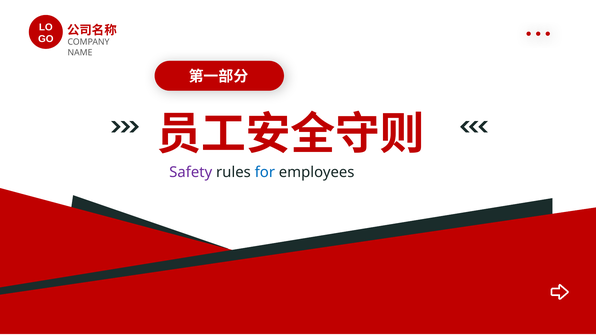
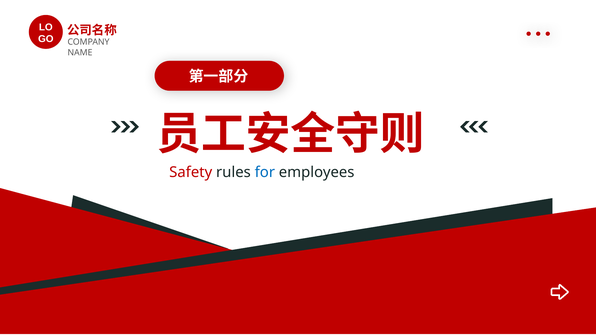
Safety colour: purple -> red (191, 173)
